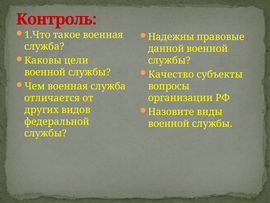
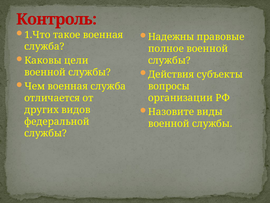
данной: данной -> полное (166, 49)
Качество: Качество -> Действия (171, 74)
